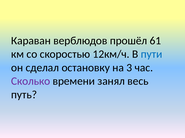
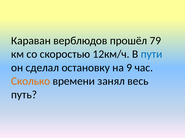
61: 61 -> 79 (155, 41)
3: 3 -> 9 (129, 68)
Сколько colour: purple -> orange (31, 82)
